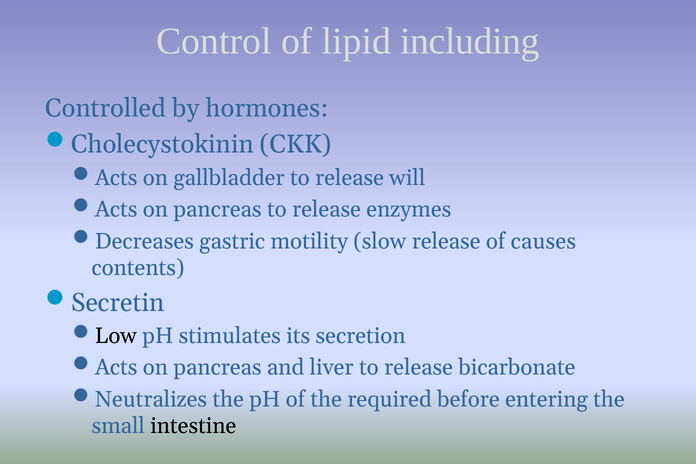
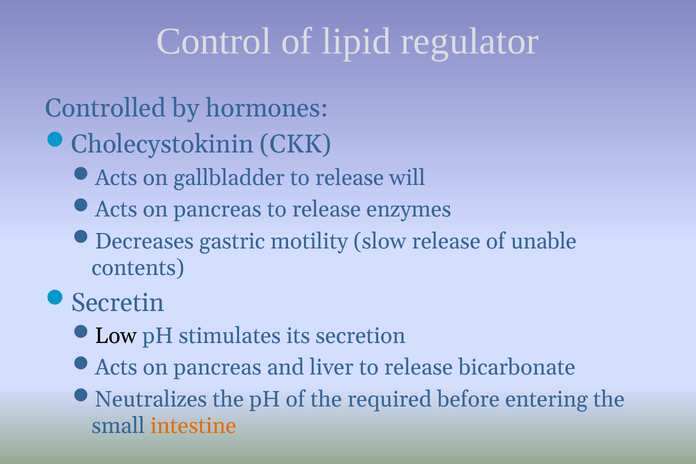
including: including -> regulator (470, 41)
causes: causes -> unable (544, 241)
intestine colour: black -> orange (193, 426)
